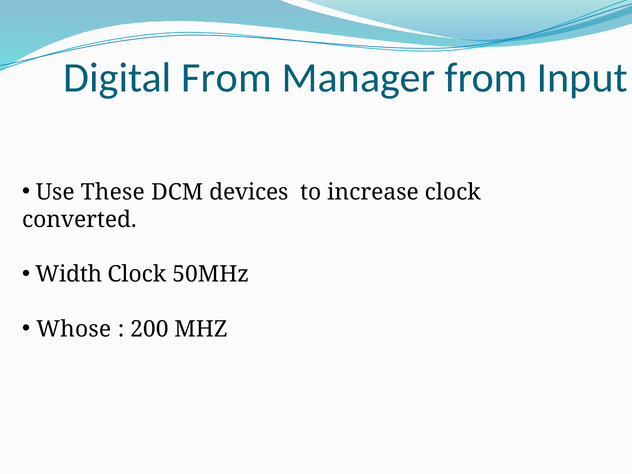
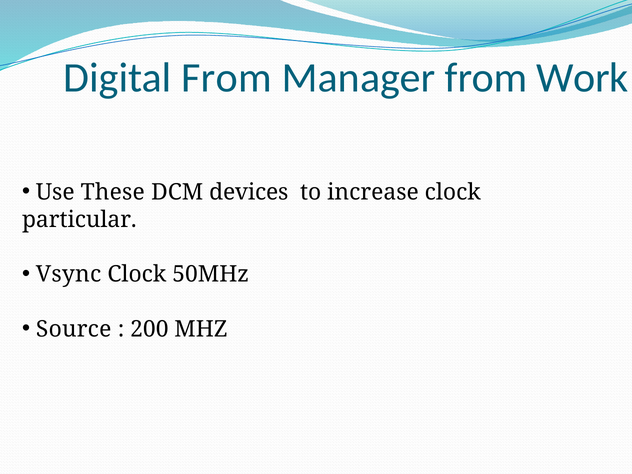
Input: Input -> Work (582, 78)
converted: converted -> particular (79, 220)
Width: Width -> Vsync (69, 274)
Whose: Whose -> Source (74, 329)
